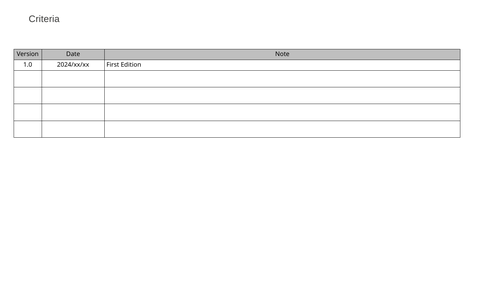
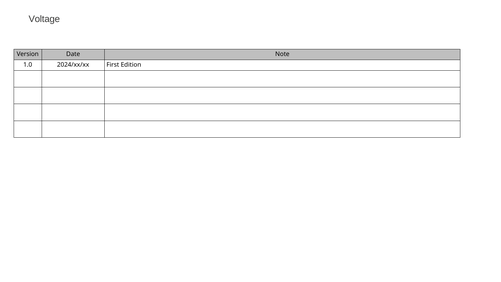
Criteria: Criteria -> Voltage (44, 19)
